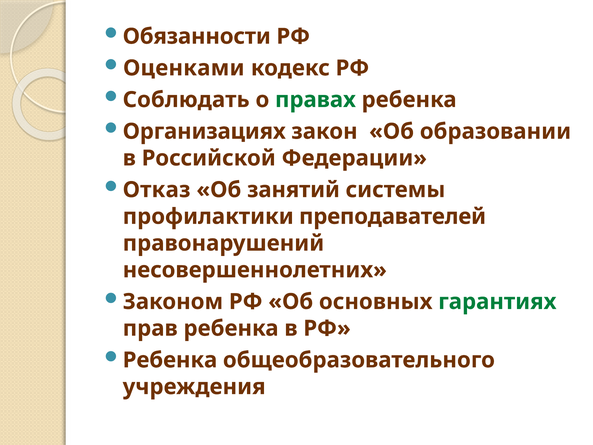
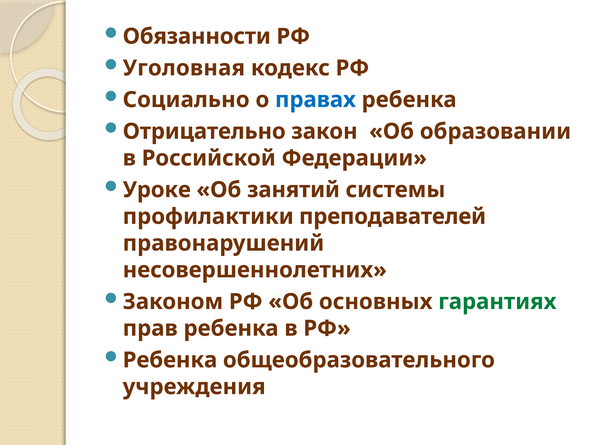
Оценками: Оценками -> Уголовная (184, 68)
Соблюдать: Соблюдать -> Социально (186, 100)
правах colour: green -> blue (315, 100)
Организациях: Организациях -> Отрицательно (204, 131)
Отказ: Отказ -> Уроке (157, 190)
